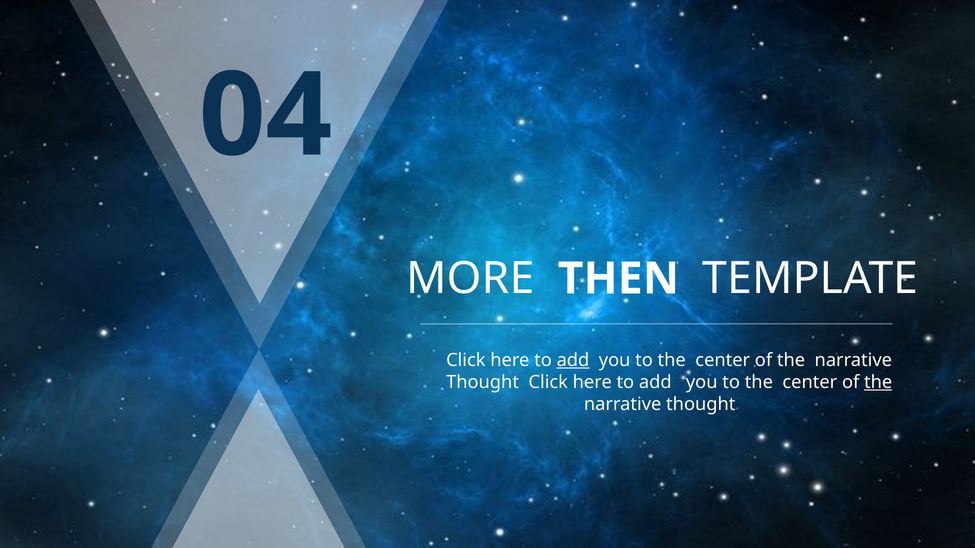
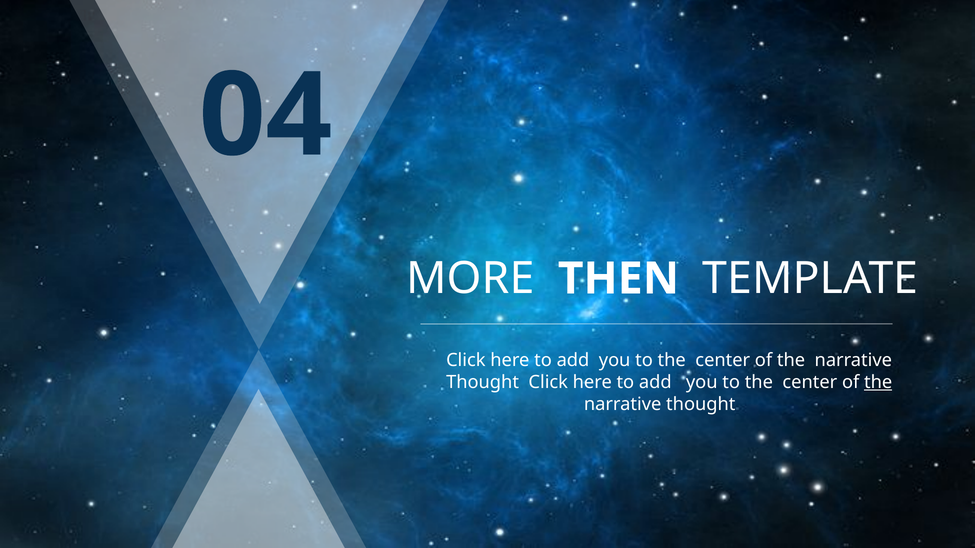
add underline: present -> none (573, 361)
